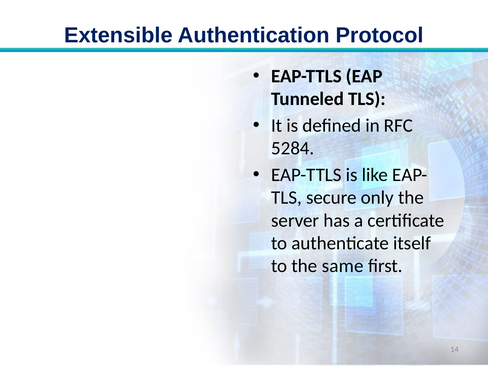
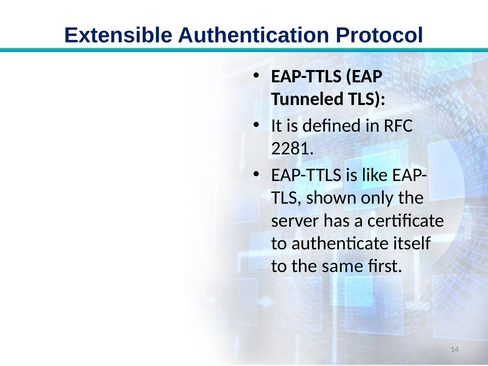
5284: 5284 -> 2281 (293, 148)
secure: secure -> shown (331, 198)
